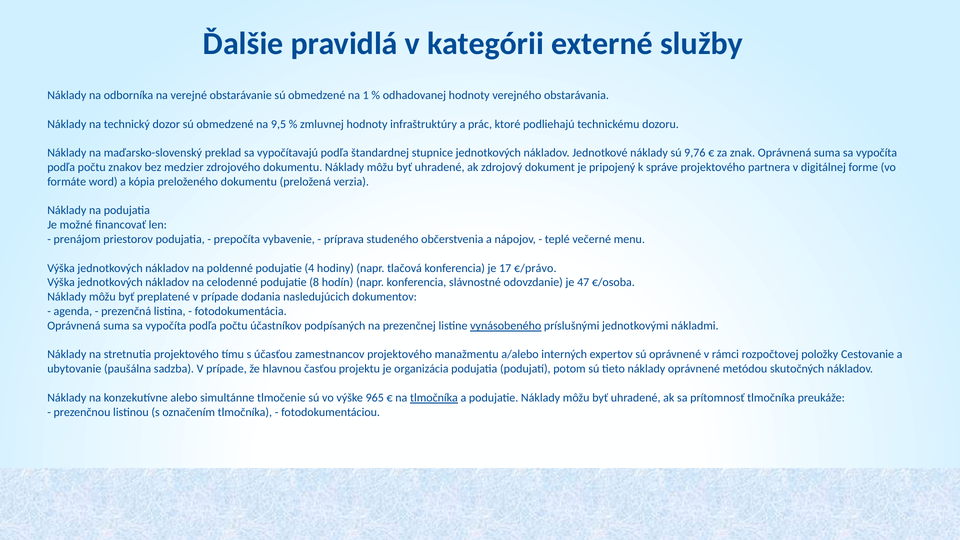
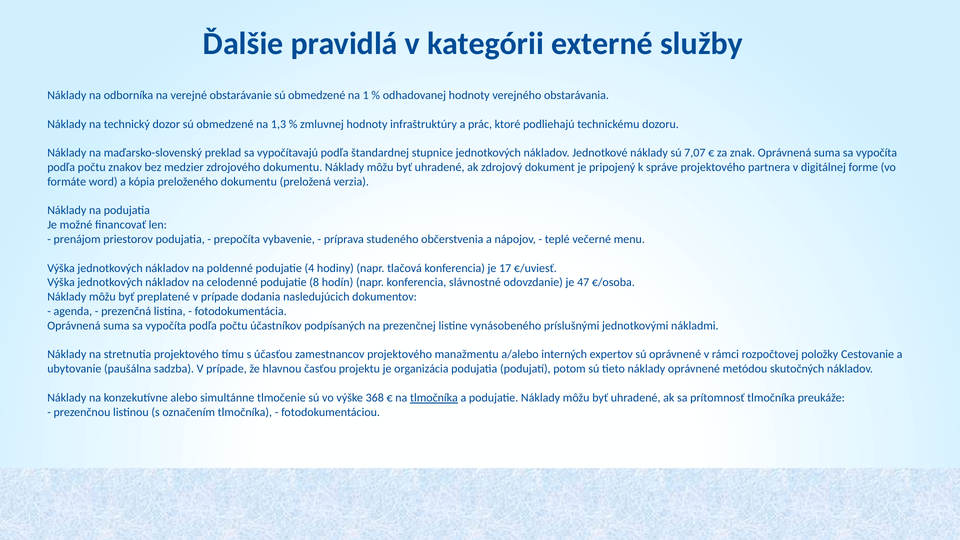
9,5: 9,5 -> 1,3 (279, 124)
9,76: 9,76 -> 7,07 (695, 153)
€/právo: €/právo -> €/uviesť (535, 268)
vynásobeného underline: present -> none (506, 326)
965: 965 -> 368 (375, 398)
